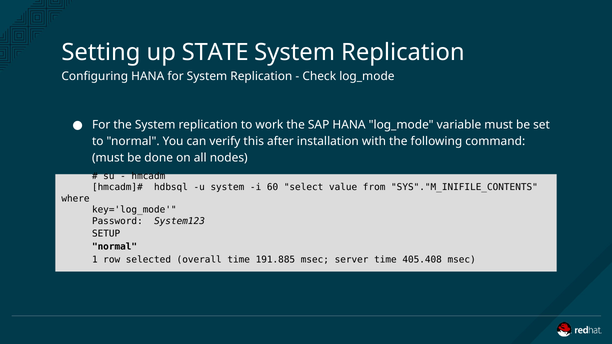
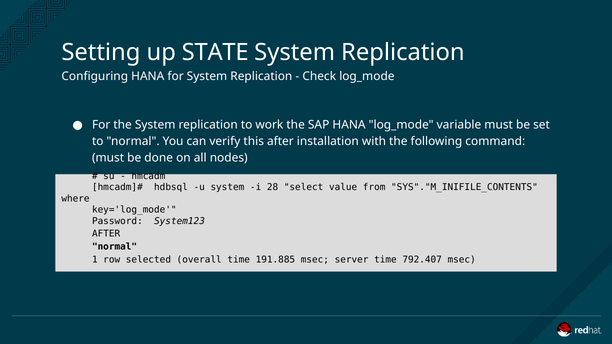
60: 60 -> 28 (273, 187)
SETUP: SETUP -> AFTER (106, 234)
405.408: 405.408 -> 792.407 (422, 260)
